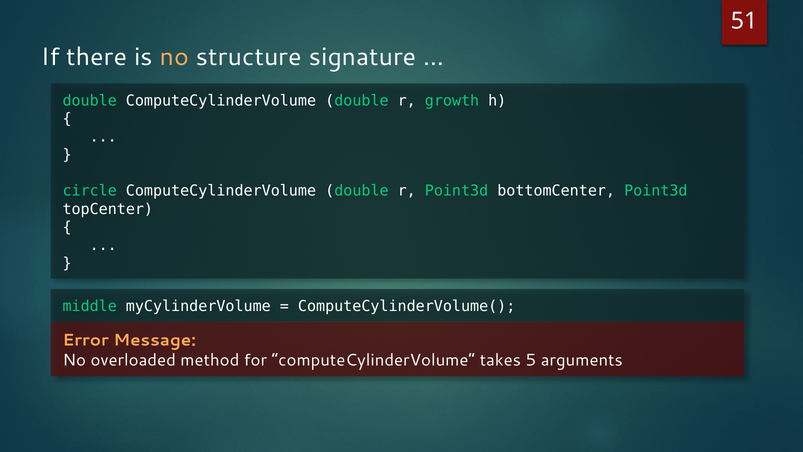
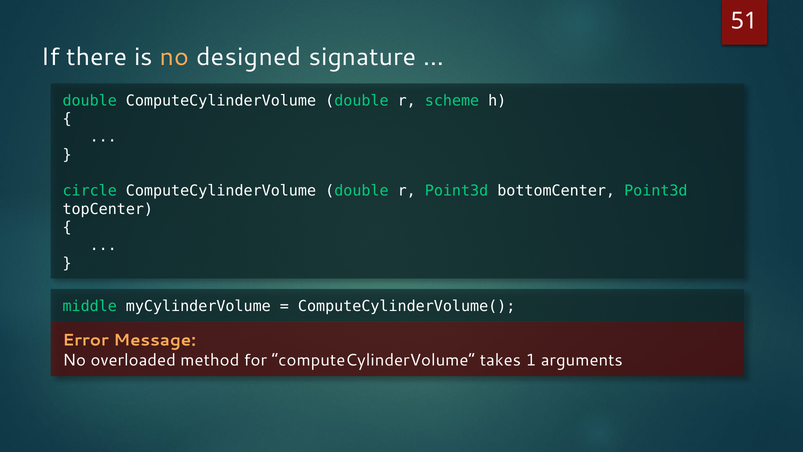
structure: structure -> designed (249, 57)
growth: growth -> scheme (452, 101)
5: 5 -> 1 (531, 360)
